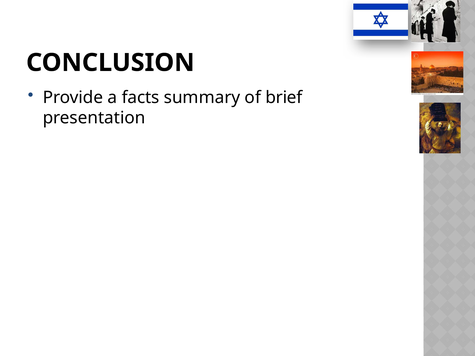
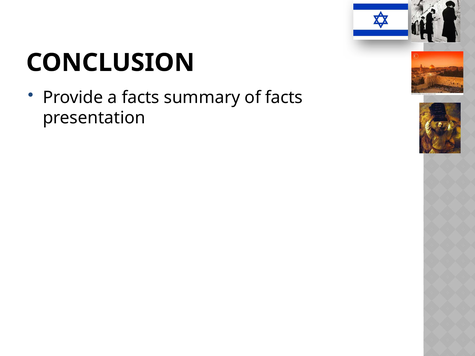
of brief: brief -> facts (284, 97)
